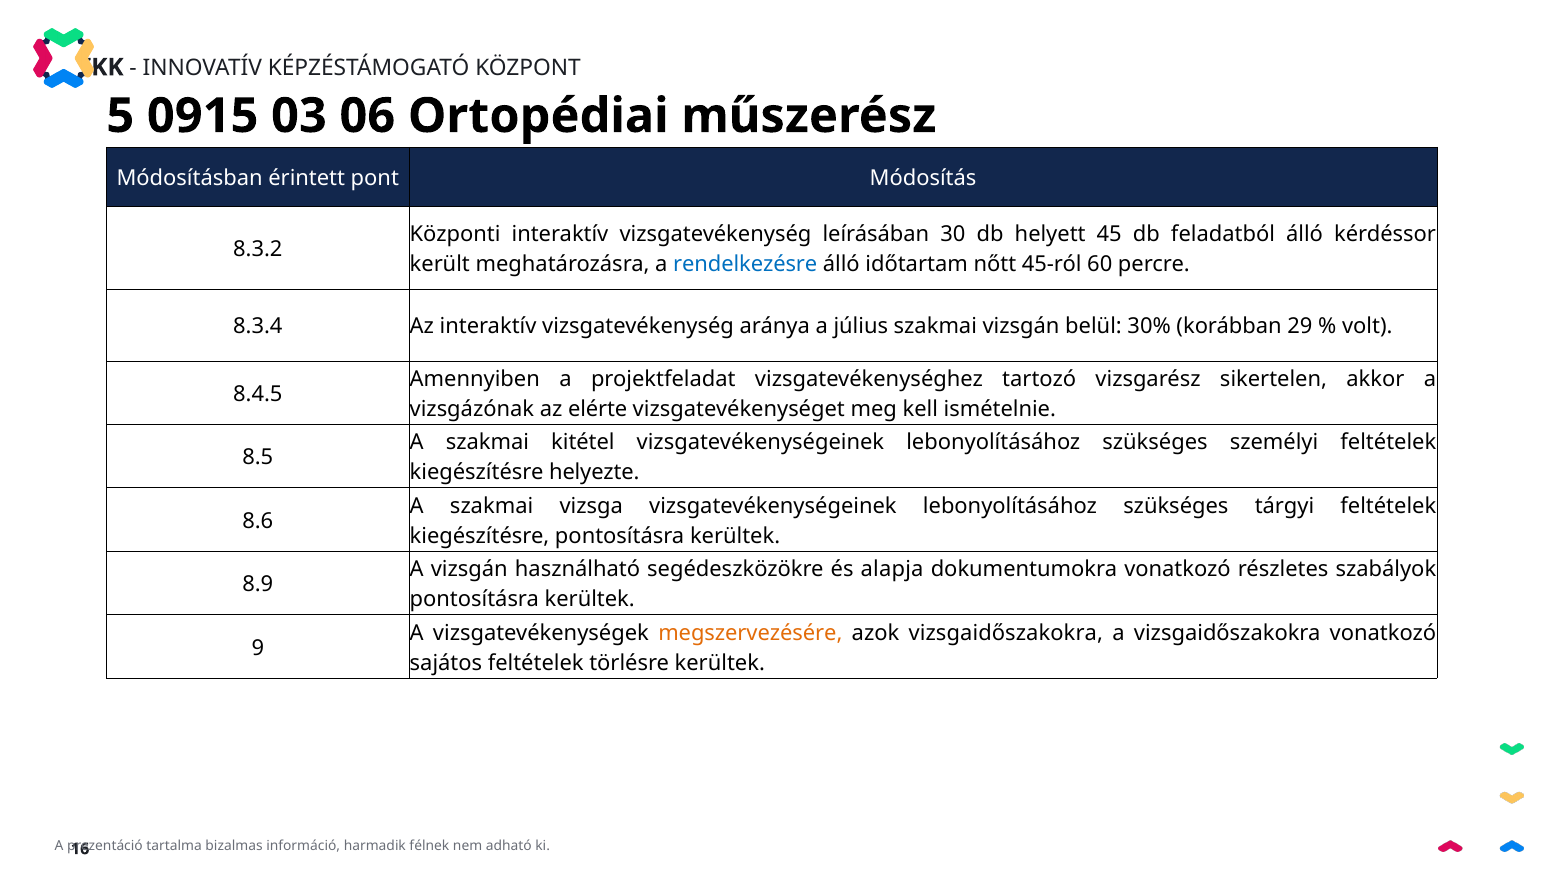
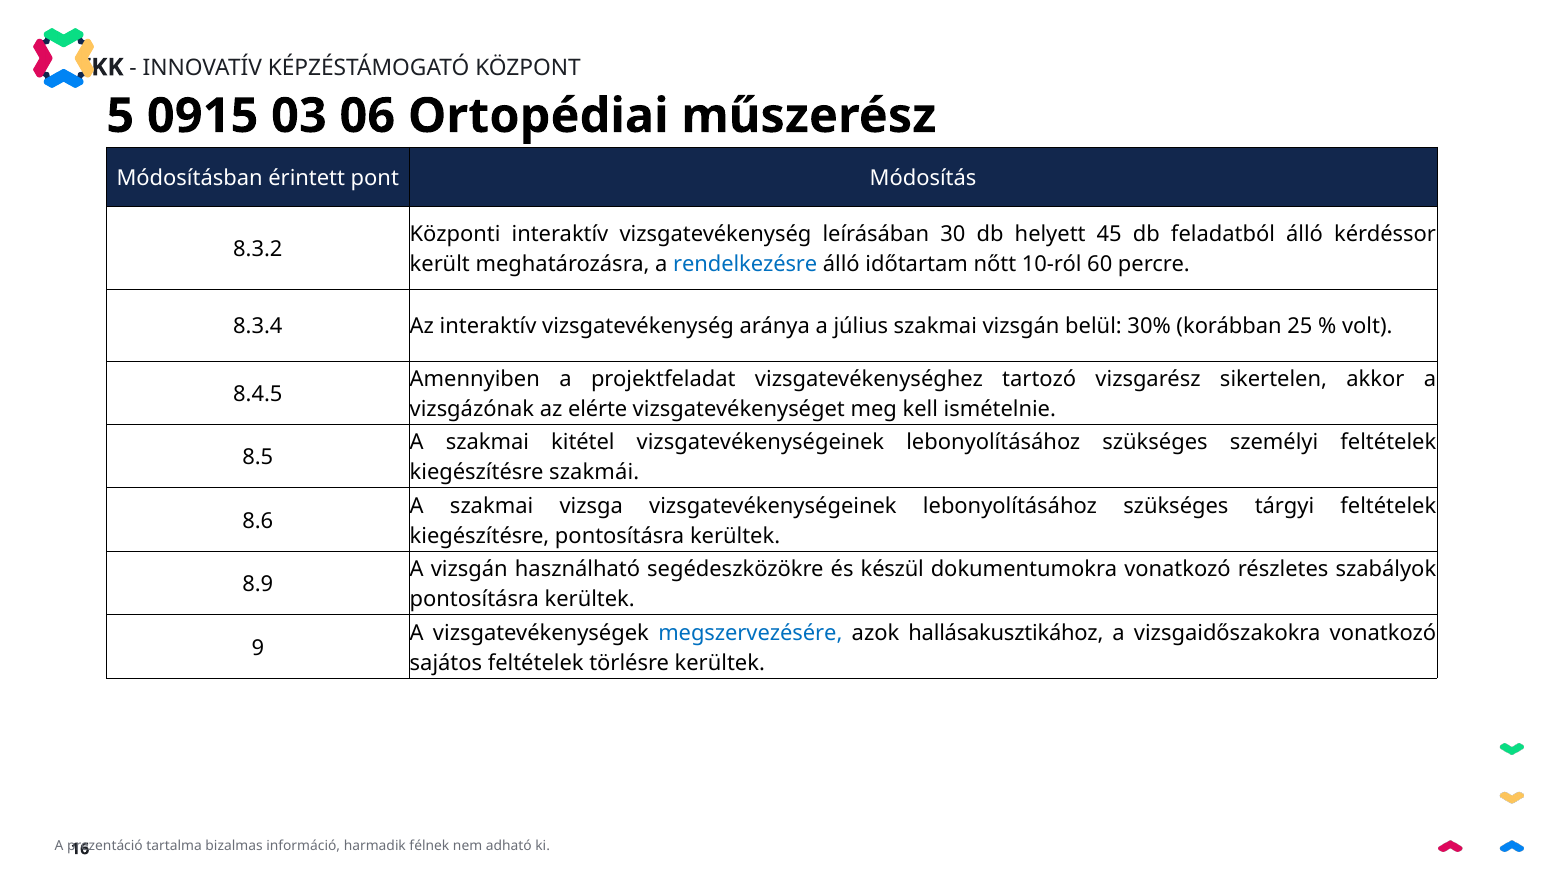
45-ról: 45-ról -> 10-ról (1052, 264)
29: 29 -> 25 (1300, 327)
helyezte: helyezte -> szakmái (594, 473)
alapja: alapja -> készül (892, 569)
megszervezésére colour: orange -> blue (750, 633)
azok vizsgaidőszakokra: vizsgaidőszakokra -> hallásakusztikához (1006, 633)
